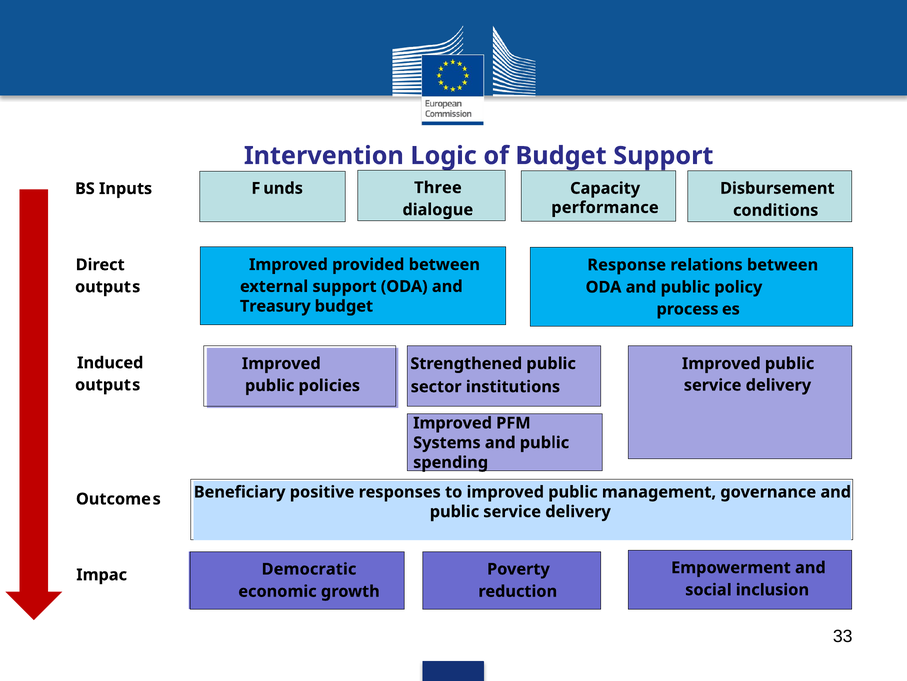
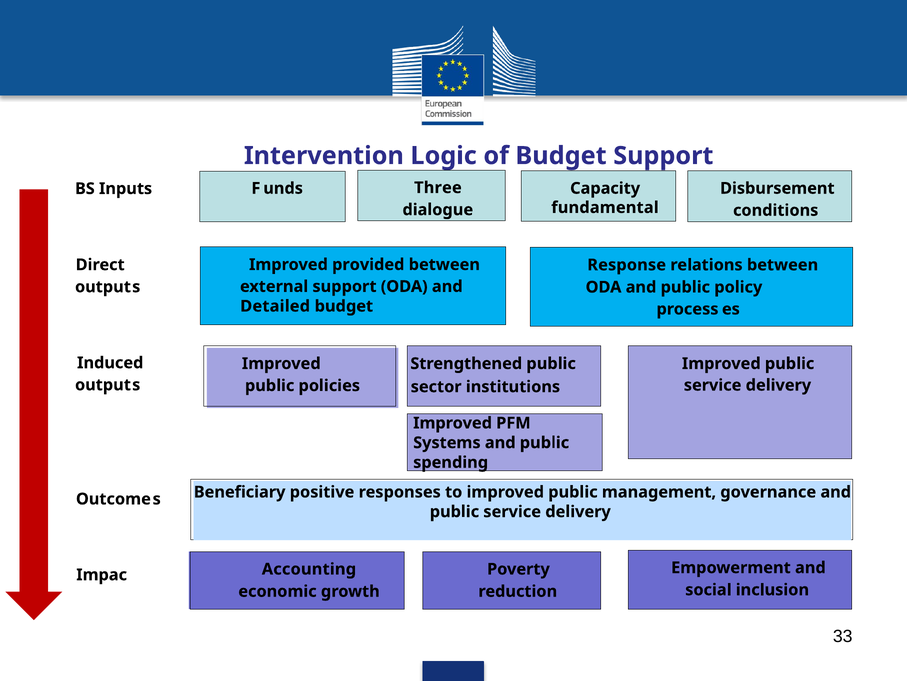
performance: performance -> fundamental (605, 207)
Treasury: Treasury -> Detailed (275, 306)
Democratic: Democratic -> Accounting (309, 569)
